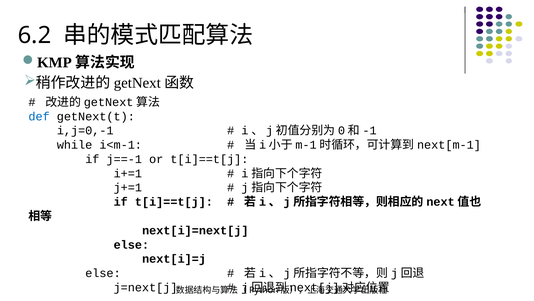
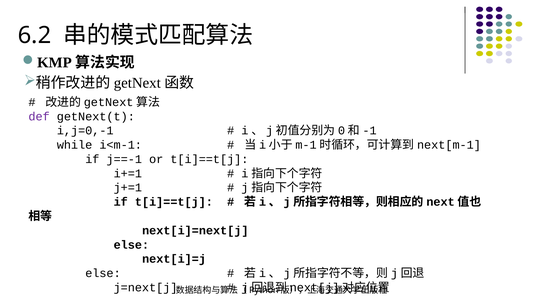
def colour: blue -> purple (39, 116)
